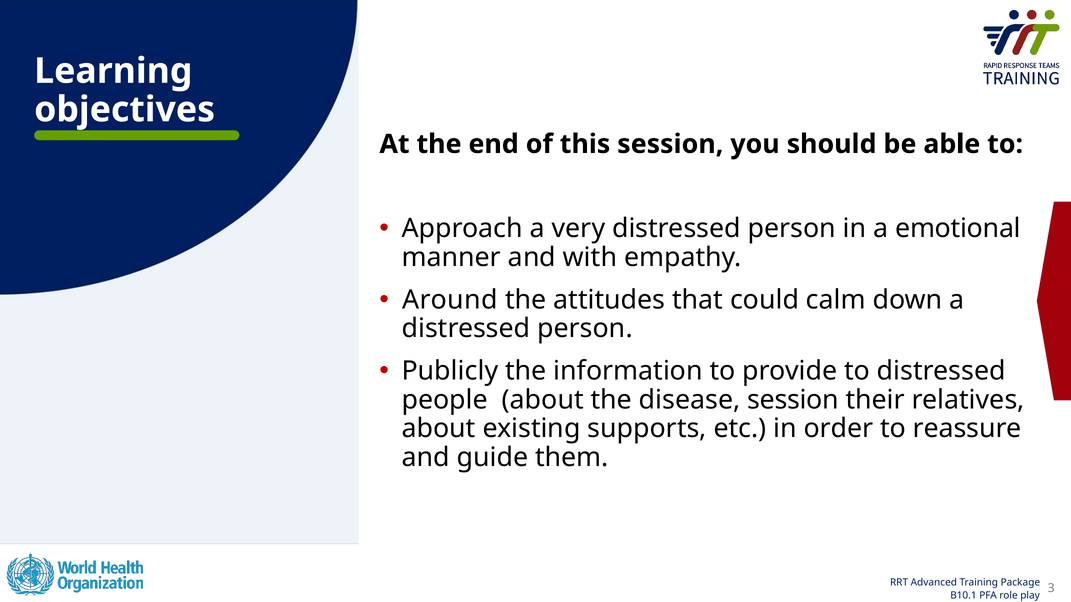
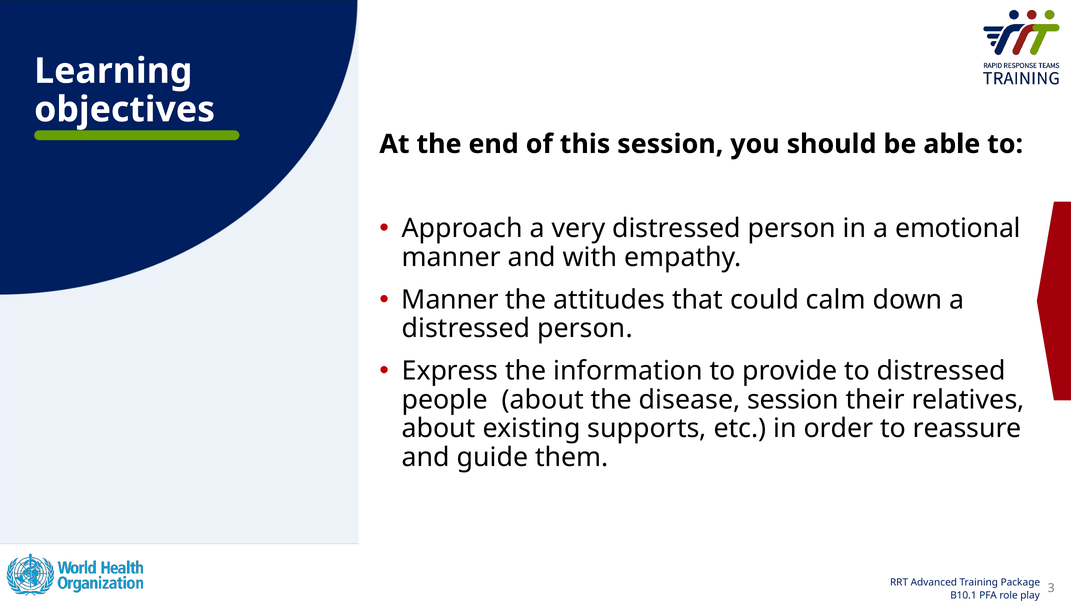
Around: Around -> Manner (450, 300)
Publicly: Publicly -> Express (450, 371)
